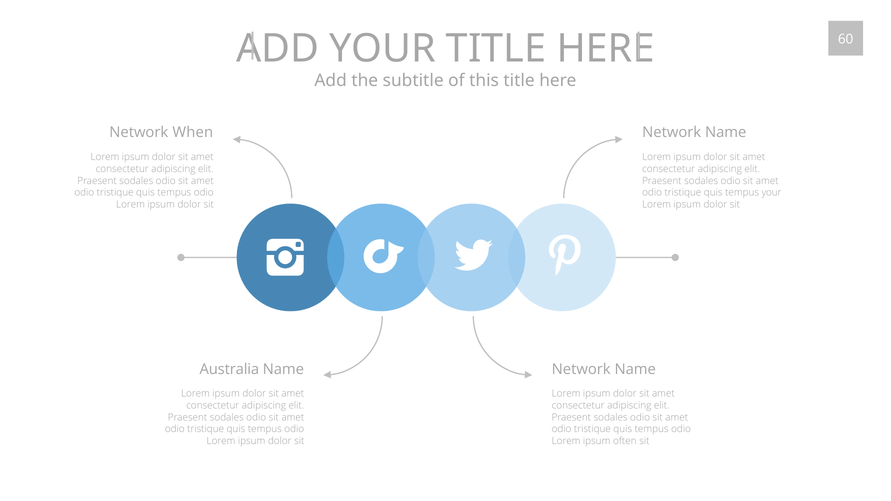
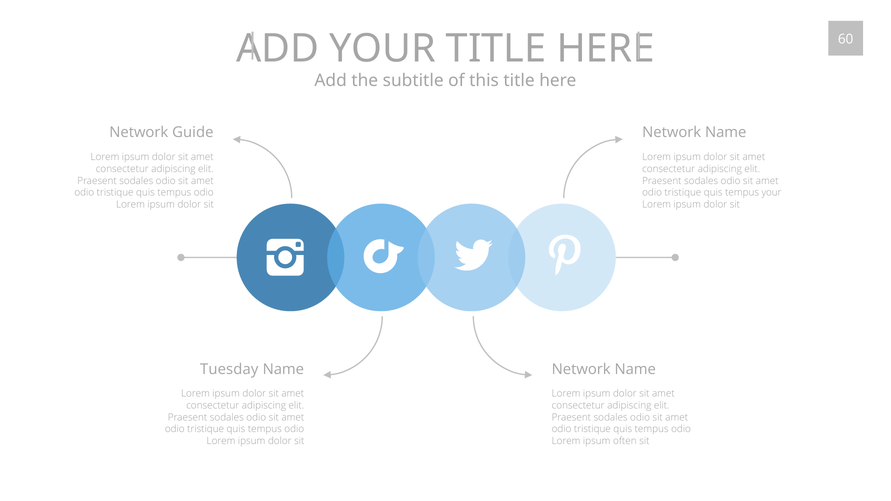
When: When -> Guide (193, 133)
Australia: Australia -> Tuesday (229, 369)
